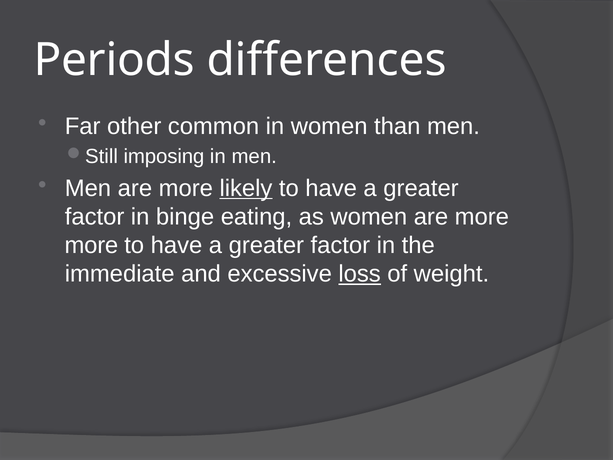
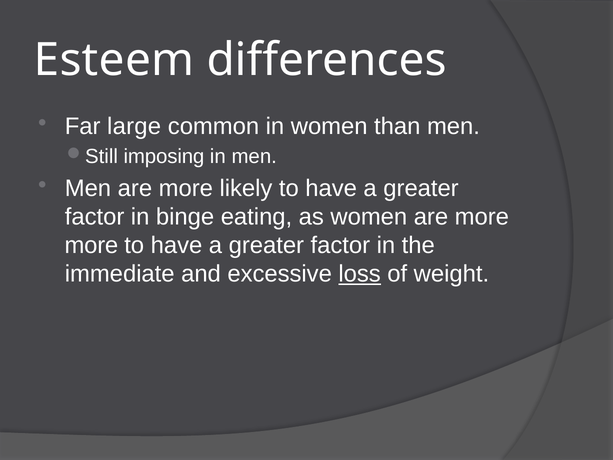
Periods: Periods -> Esteem (114, 60)
other: other -> large (134, 126)
likely underline: present -> none (246, 188)
